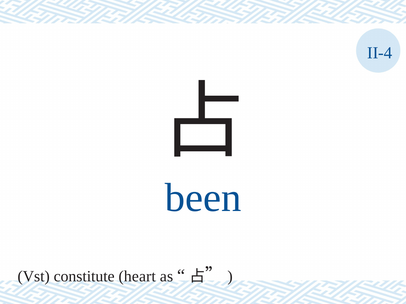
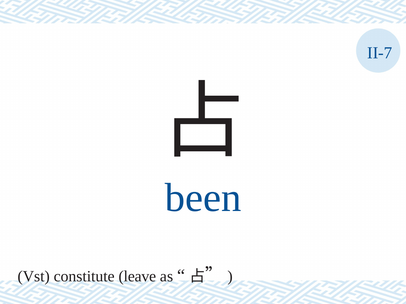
II-4: II-4 -> II-7 (380, 53)
heart: heart -> leave (137, 277)
